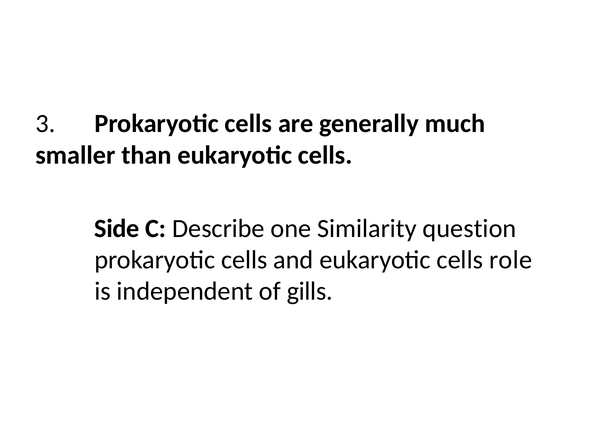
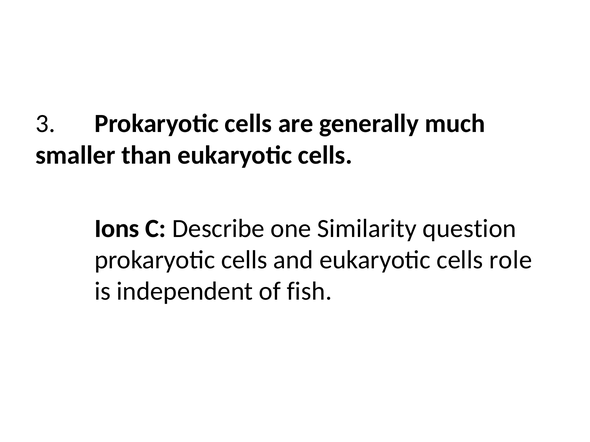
Side: Side -> Ions (117, 229)
gills: gills -> fish (309, 292)
